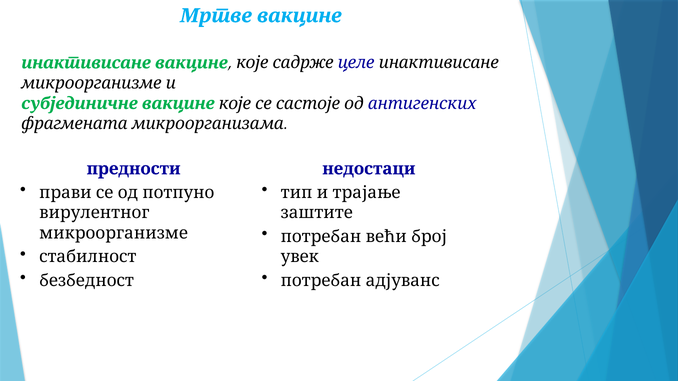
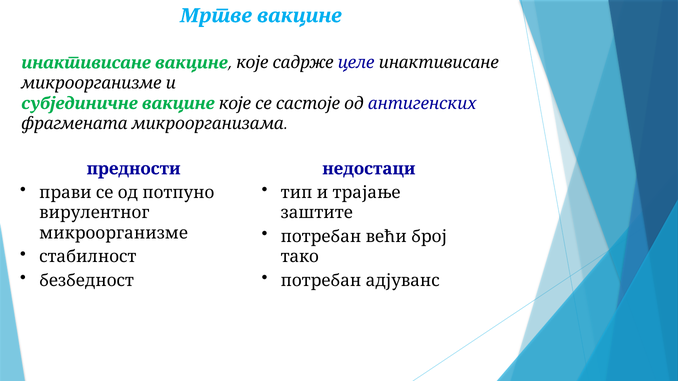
увек: увек -> тако (300, 257)
